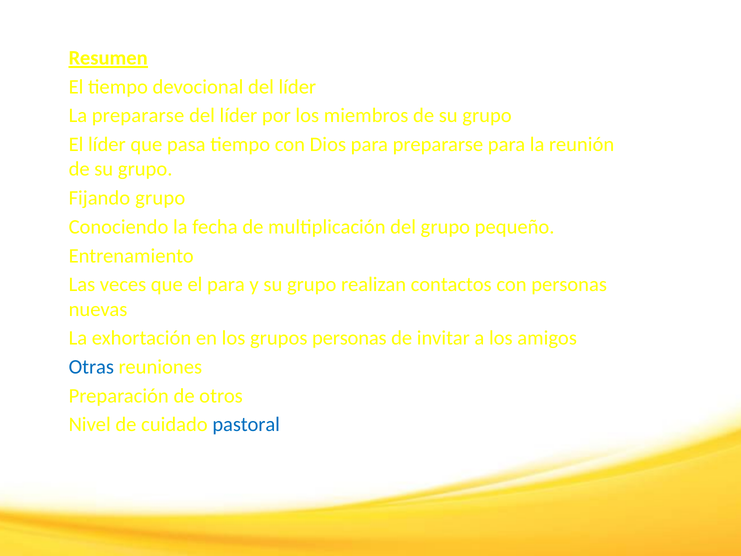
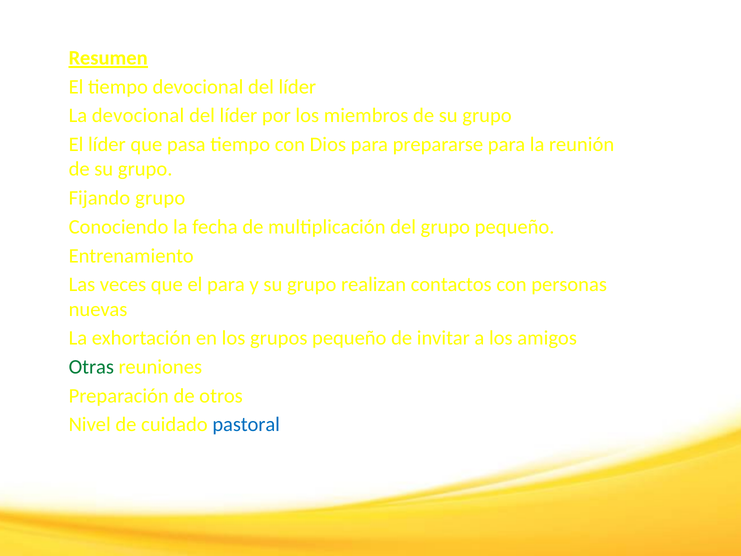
La prepararse: prepararse -> devocional (138, 116)
grupos personas: personas -> pequeño (349, 338)
Otras colour: blue -> green (91, 367)
